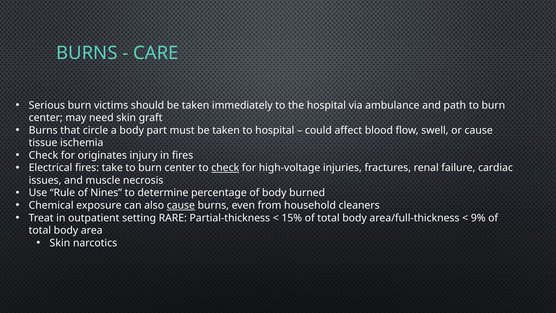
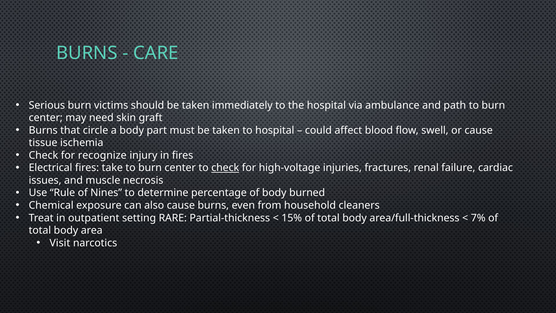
originates: originates -> recognize (102, 155)
cause underline: present -> none (181, 205)
9%: 9% -> 7% (478, 218)
Skin: Skin -> Visit (60, 243)
